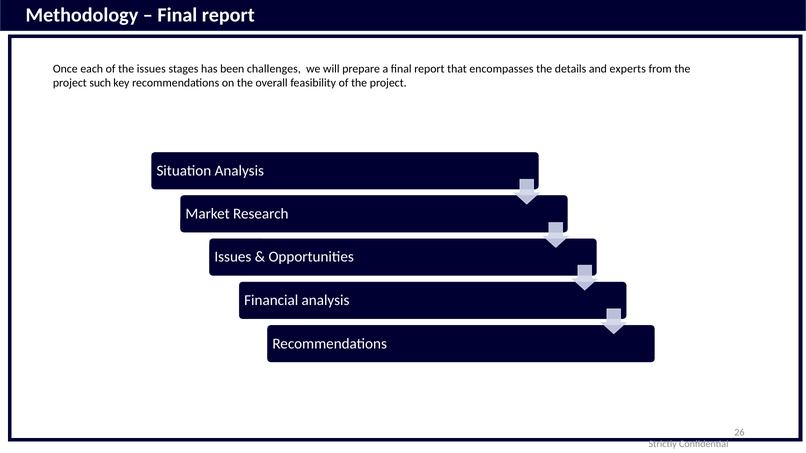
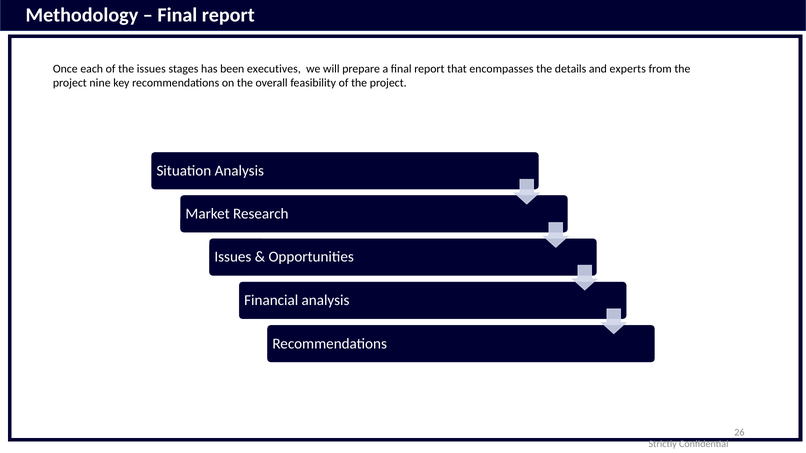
challenges: challenges -> executives (274, 69)
such: such -> nine (100, 83)
